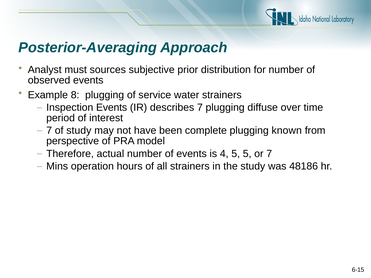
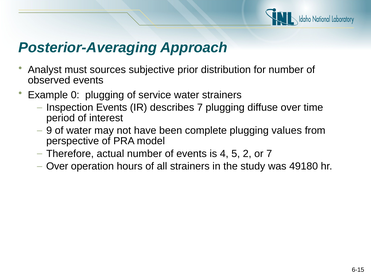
8: 8 -> 0 (75, 95)
7: 7 -> 9 (49, 131)
of study: study -> water (79, 131)
known: known -> values (287, 131)
5 5: 5 -> 2 (247, 154)
Mins: Mins -> Over (57, 166)
48186: 48186 -> 49180 (304, 166)
